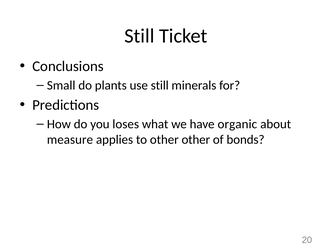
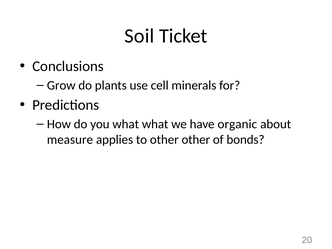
Still: Still -> Soil (139, 36)
Small: Small -> Grow (61, 85)
use still: still -> cell (160, 85)
you loses: loses -> what (126, 124)
